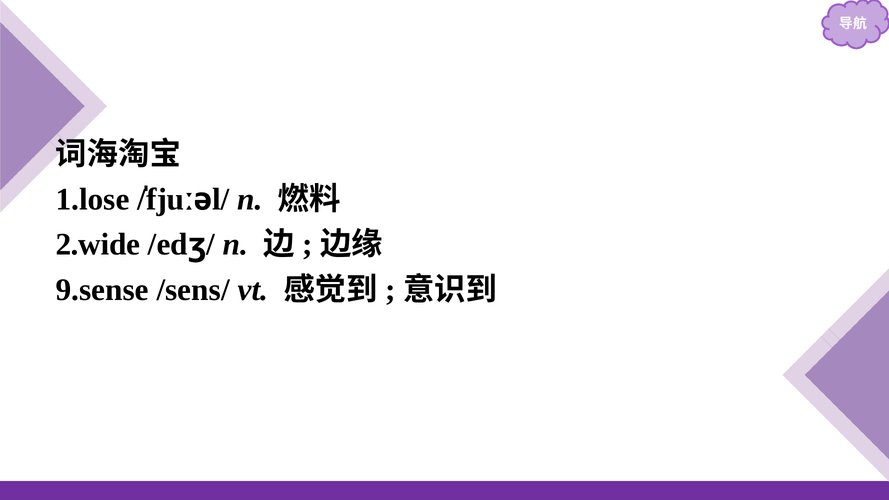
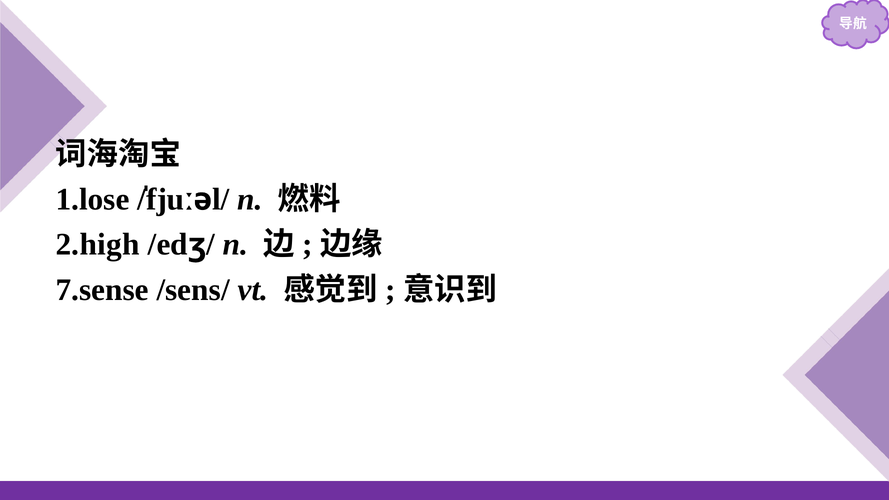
2.wide: 2.wide -> 2.high (98, 245)
9.sense: 9.sense -> 7.sense (102, 290)
